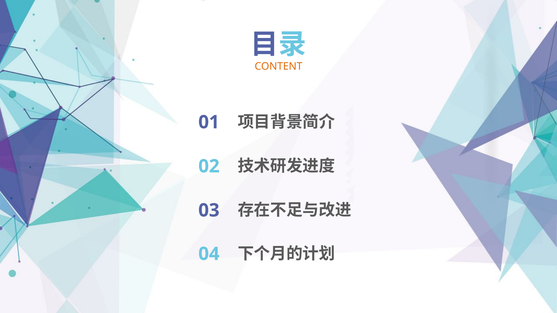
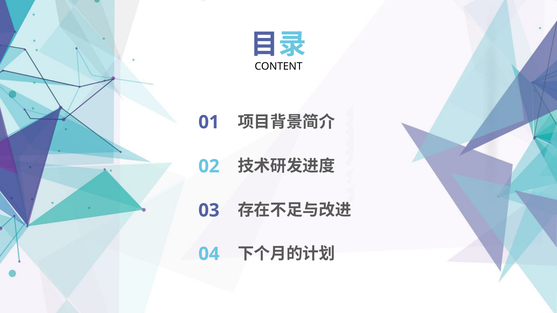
CONTENT colour: orange -> black (279, 66)
